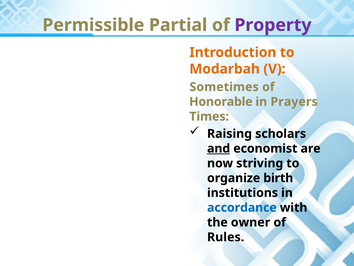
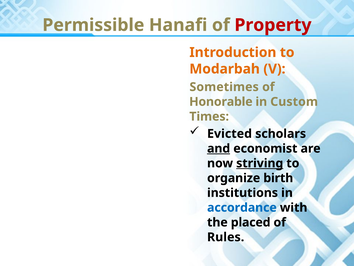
Partial: Partial -> Hanafi (178, 25)
Property colour: purple -> red (273, 25)
Prayers: Prayers -> Custom (294, 102)
Raising: Raising -> Evicted (230, 134)
striving underline: none -> present (260, 163)
owner: owner -> placed (251, 222)
